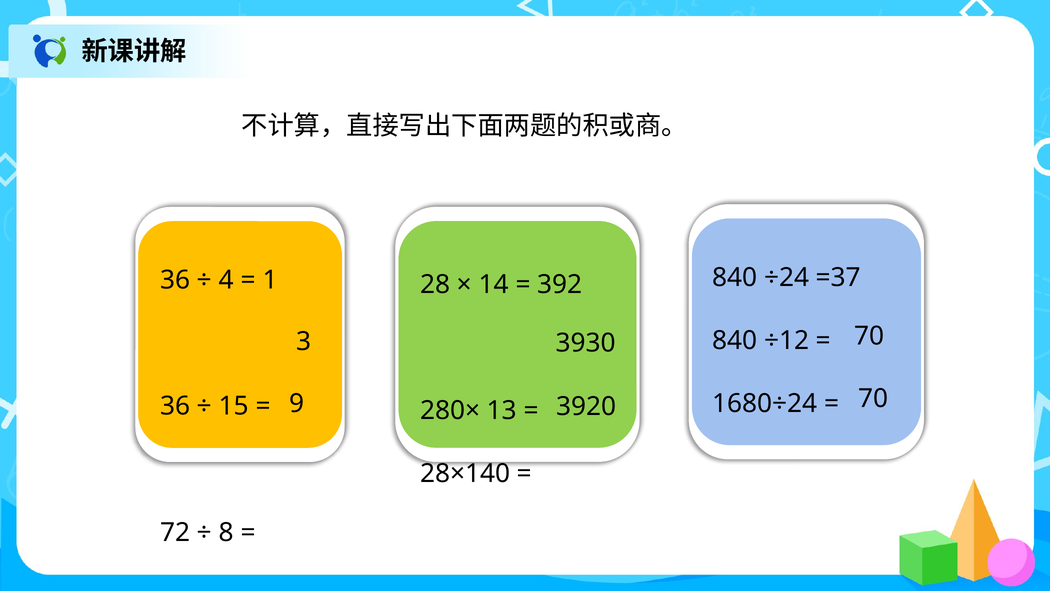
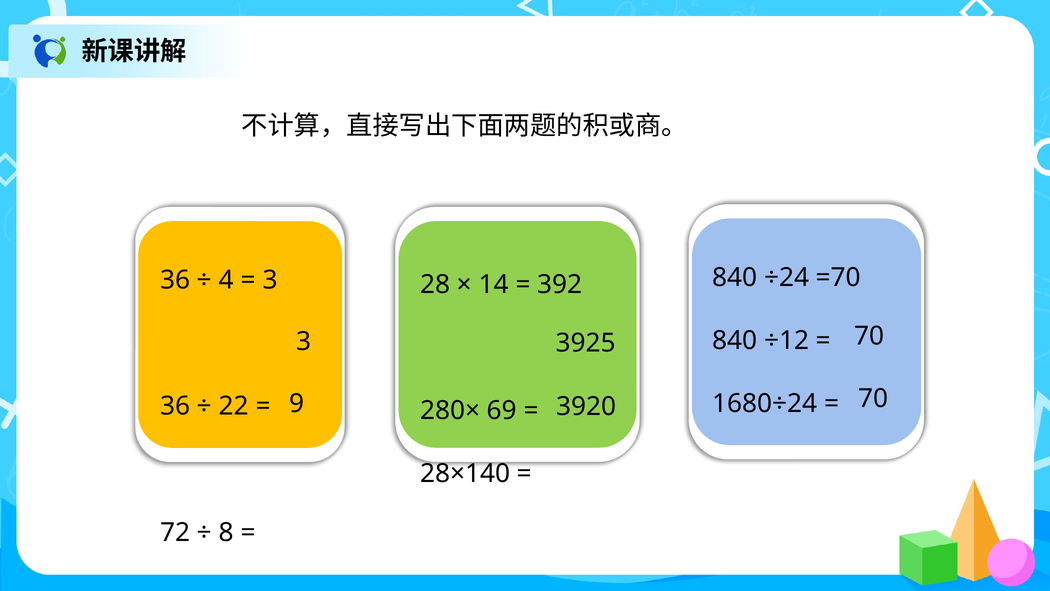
=37: =37 -> =70 (838, 277)
1: 1 -> 3 (270, 280)
3930: 3930 -> 3925 (586, 343)
15: 15 -> 22 (234, 406)
13: 13 -> 69 (502, 410)
